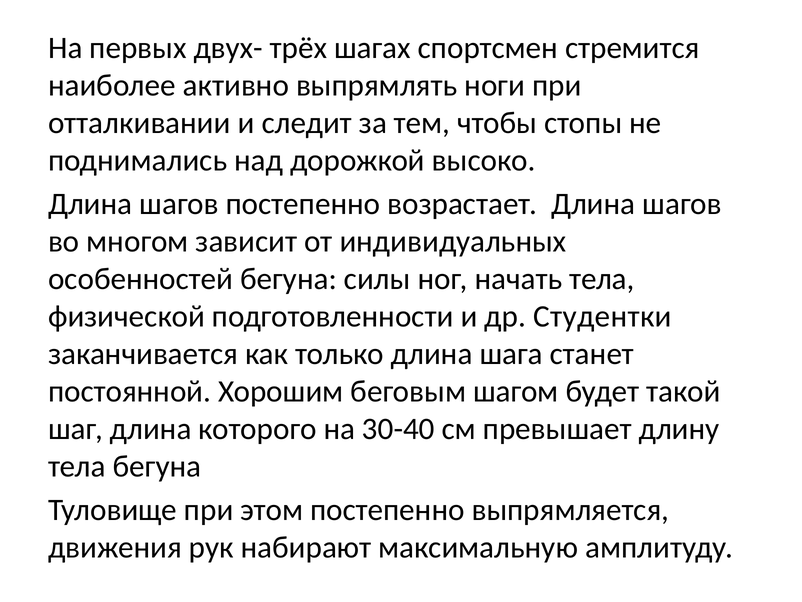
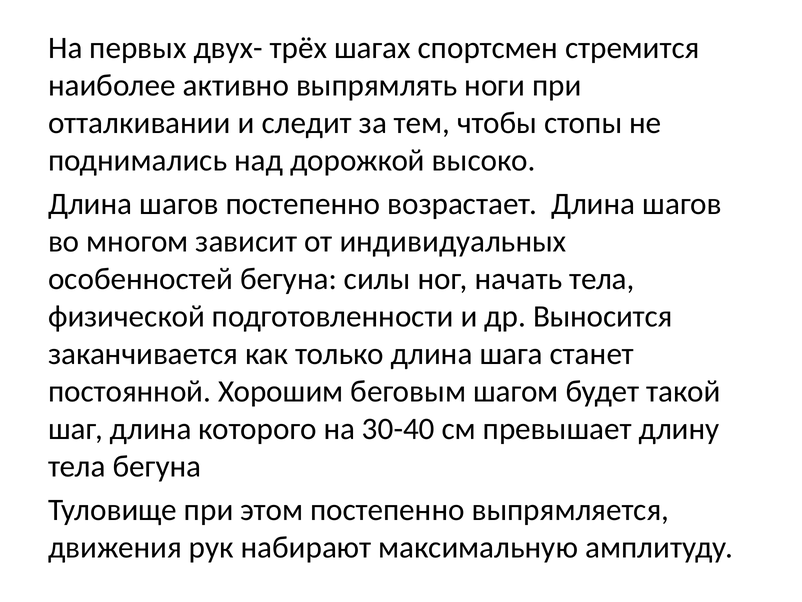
Студентки: Студентки -> Выносится (603, 316)
